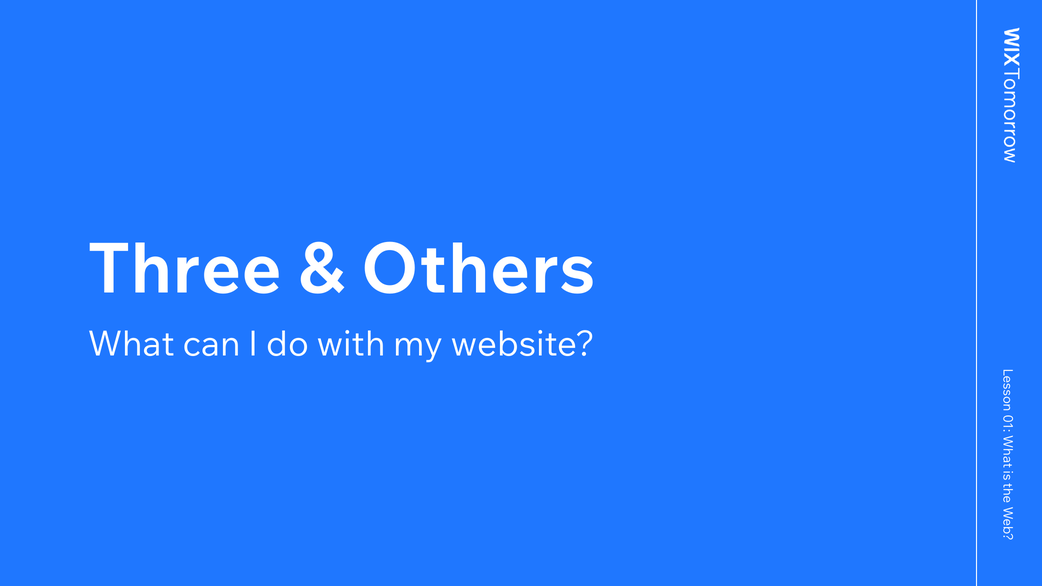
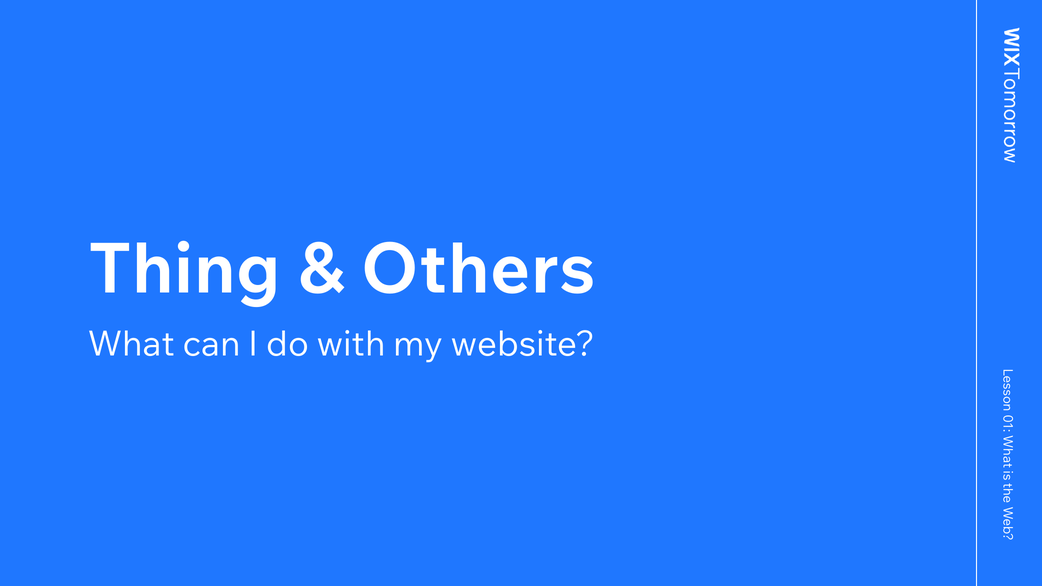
Three: Three -> Thing (185, 270)
